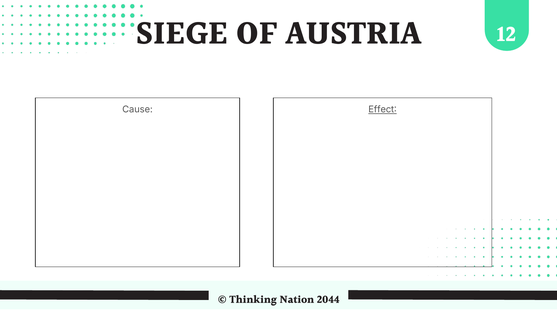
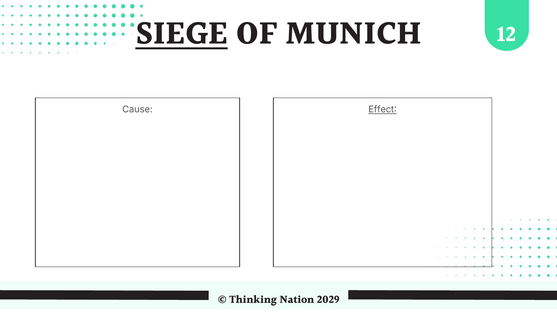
SIEGE underline: none -> present (182, 35)
AUSTRIA: AUSTRIA -> MUNICH (354, 35)
2044: 2044 -> 2029 (328, 300)
